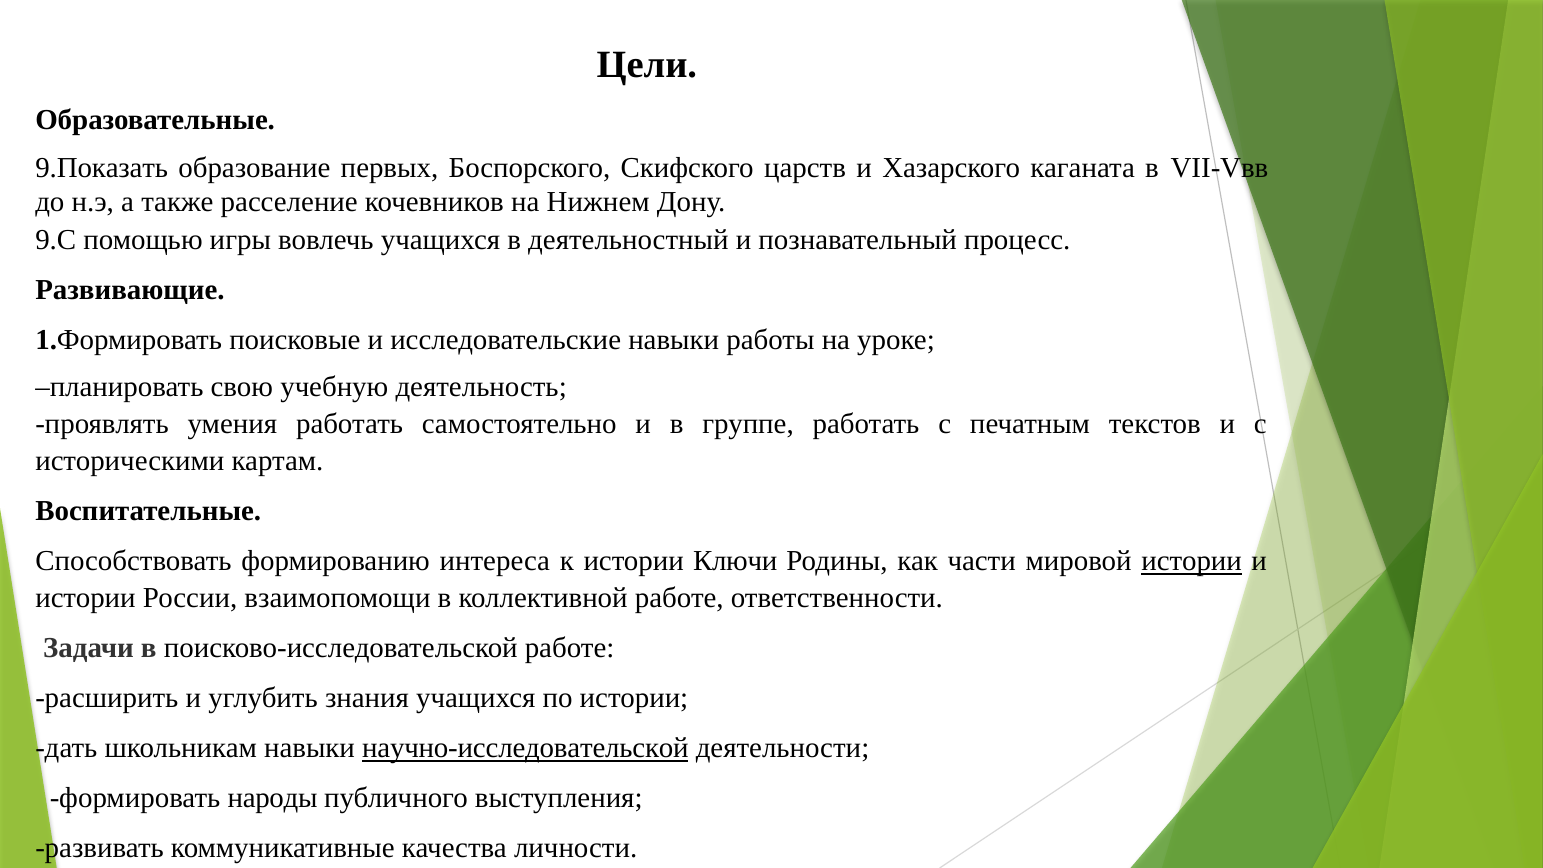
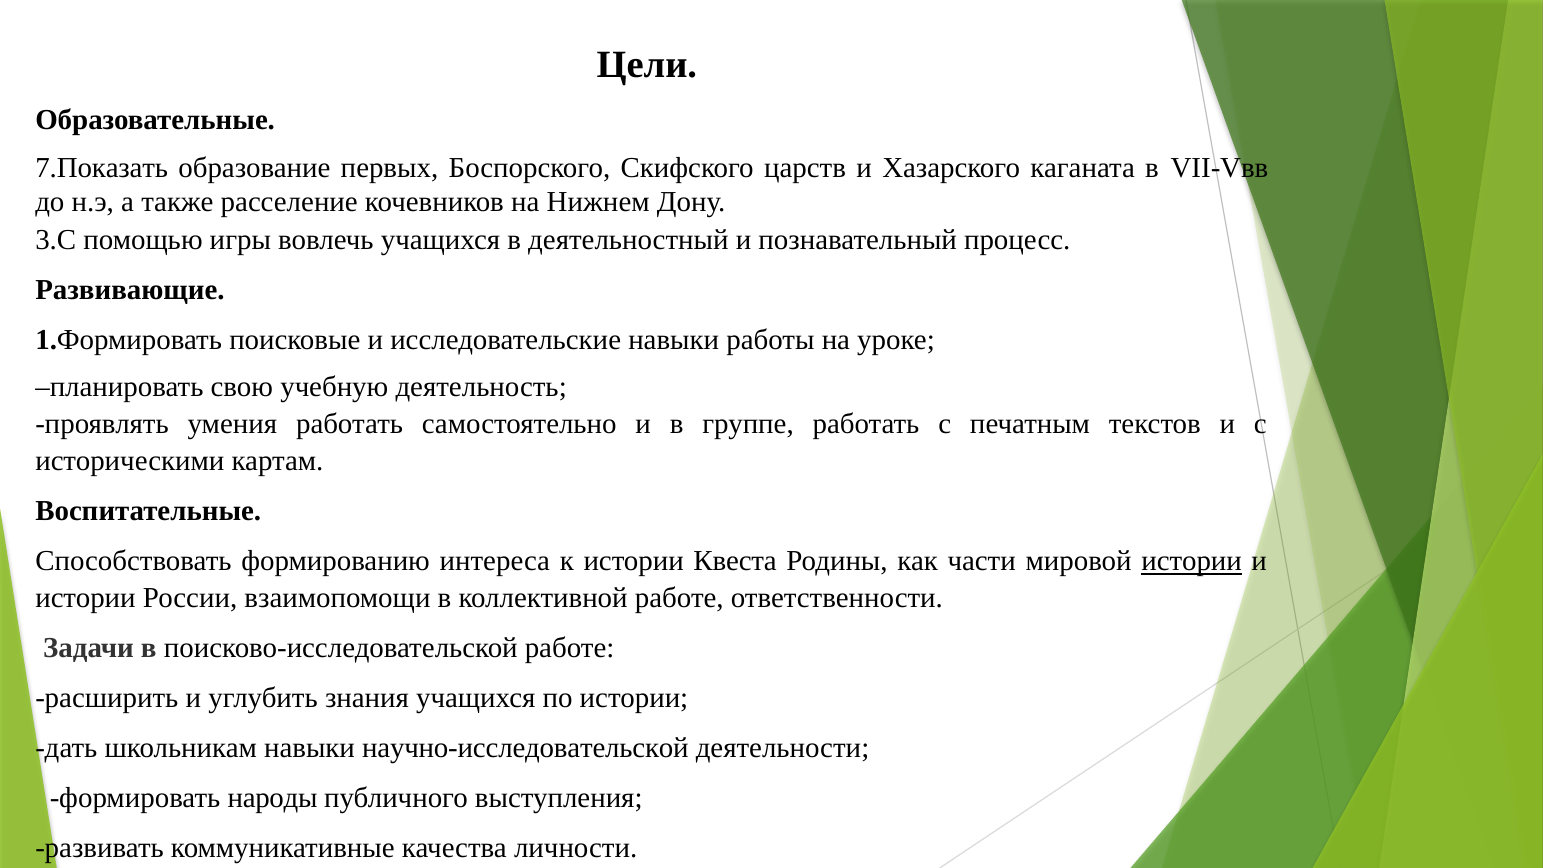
9.Показать: 9.Показать -> 7.Показать (102, 168)
9.С: 9.С -> 3.С (56, 239)
Ключи: Ключи -> Квеста (735, 561)
научно-исследовательской underline: present -> none (525, 748)
